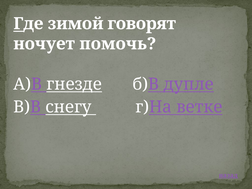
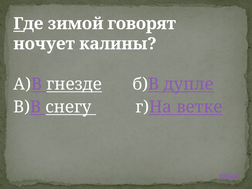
помочь: помочь -> калины (118, 44)
